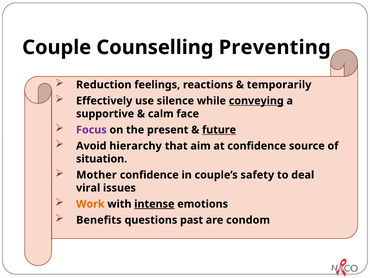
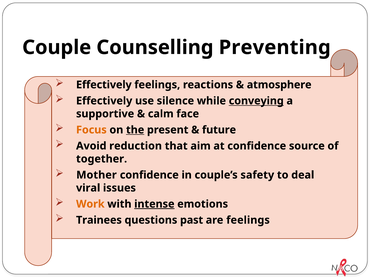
Reduction: Reduction -> Effectively (104, 85)
temporarily: temporarily -> atmosphere (279, 85)
Focus colour: purple -> orange (91, 130)
the underline: none -> present (135, 130)
future underline: present -> none (219, 130)
hierarchy: hierarchy -> reduction (136, 146)
situation: situation -> together (102, 159)
Benefits: Benefits -> Trainees (99, 220)
are condom: condom -> feelings (248, 220)
